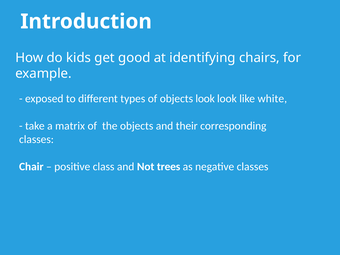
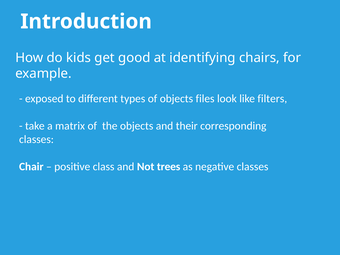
objects look: look -> files (205, 99)
white: white -> filters (272, 99)
